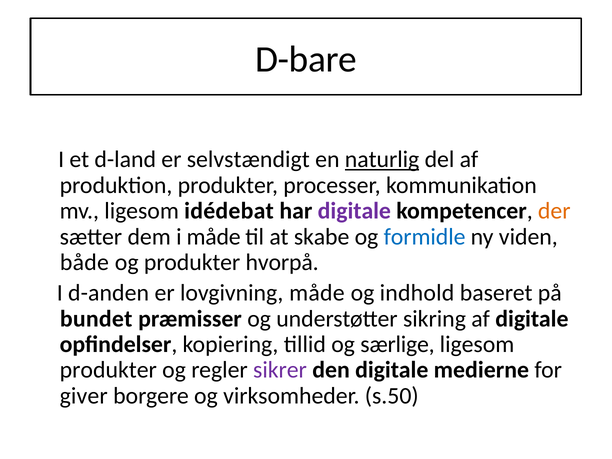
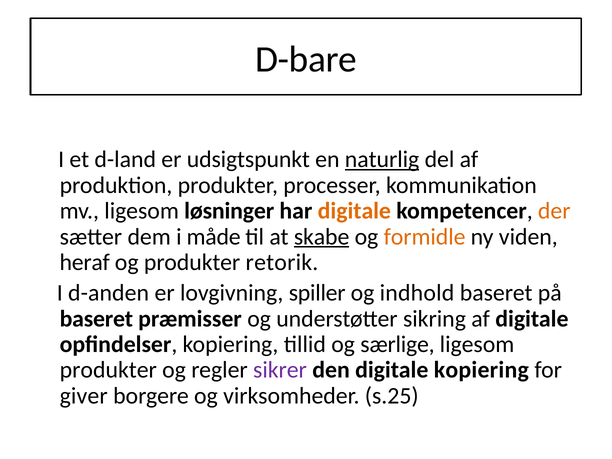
selvstændigt: selvstændigt -> udsigtspunkt (248, 160)
idédebat: idédebat -> løsninger (229, 211)
digitale colour: purple -> orange (354, 211)
skabe underline: none -> present (322, 237)
formidle colour: blue -> orange (425, 237)
både: både -> heraf (85, 262)
hvorpå: hvorpå -> retorik (282, 262)
lovgivning måde: måde -> spiller (317, 293)
bundet: bundet -> baseret (96, 319)
digitale medierne: medierne -> kopiering (481, 370)
s.50: s.50 -> s.25 (392, 396)
